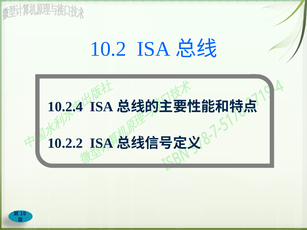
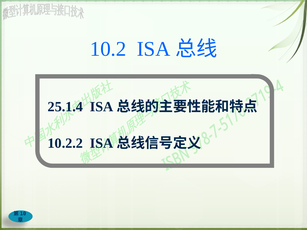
10.2.4: 10.2.4 -> 25.1.4 (65, 107)
